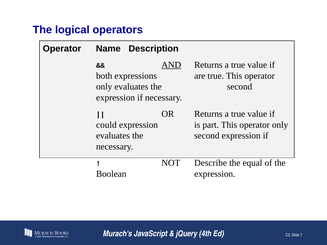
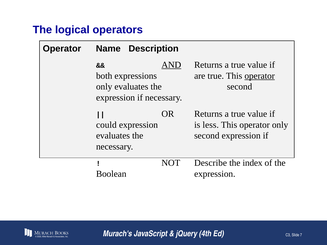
operator underline: none -> present (260, 76)
part: part -> less (211, 125)
equal: equal -> index (253, 163)
